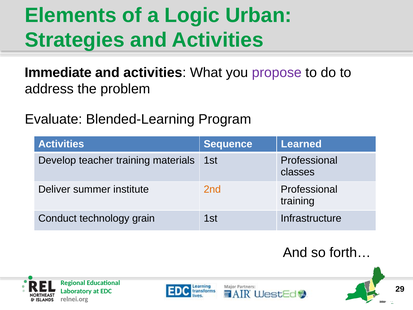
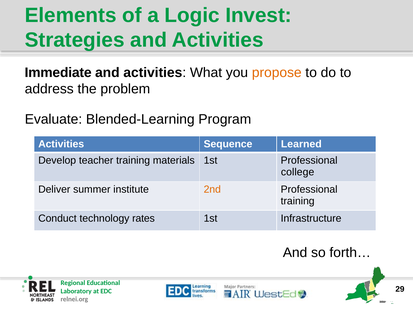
Urban: Urban -> Invest (259, 15)
propose colour: purple -> orange (277, 72)
classes: classes -> college (298, 172)
grain: grain -> rates (144, 218)
